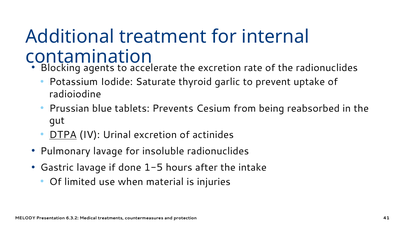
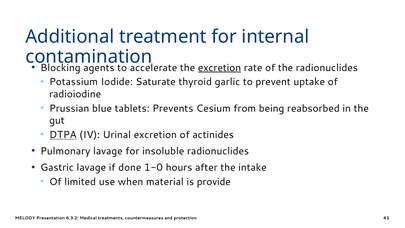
excretion underline: none -> present (220, 68)
1-5: 1-5 -> 1-0 (153, 167)
injuries: injuries -> provide (214, 182)
